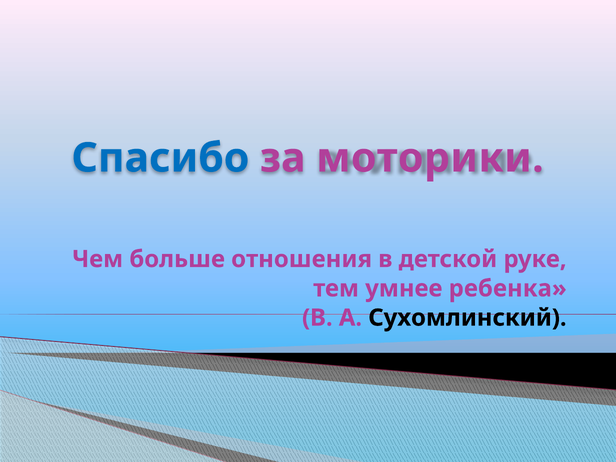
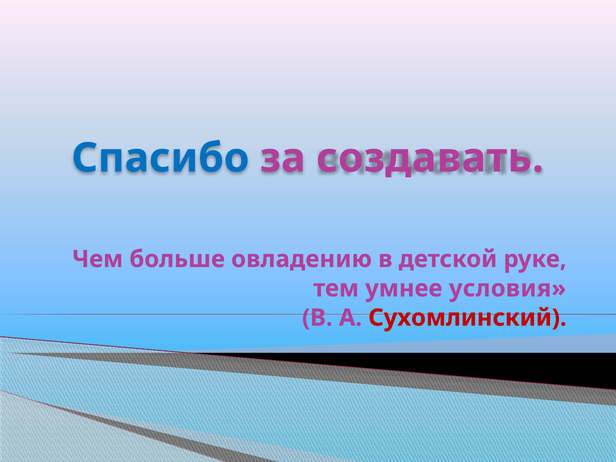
моторики: моторики -> создавать (430, 158)
отношения: отношения -> овладению (302, 259)
ребенка: ребенка -> условия (508, 288)
Сухомлинский colour: black -> red (467, 318)
